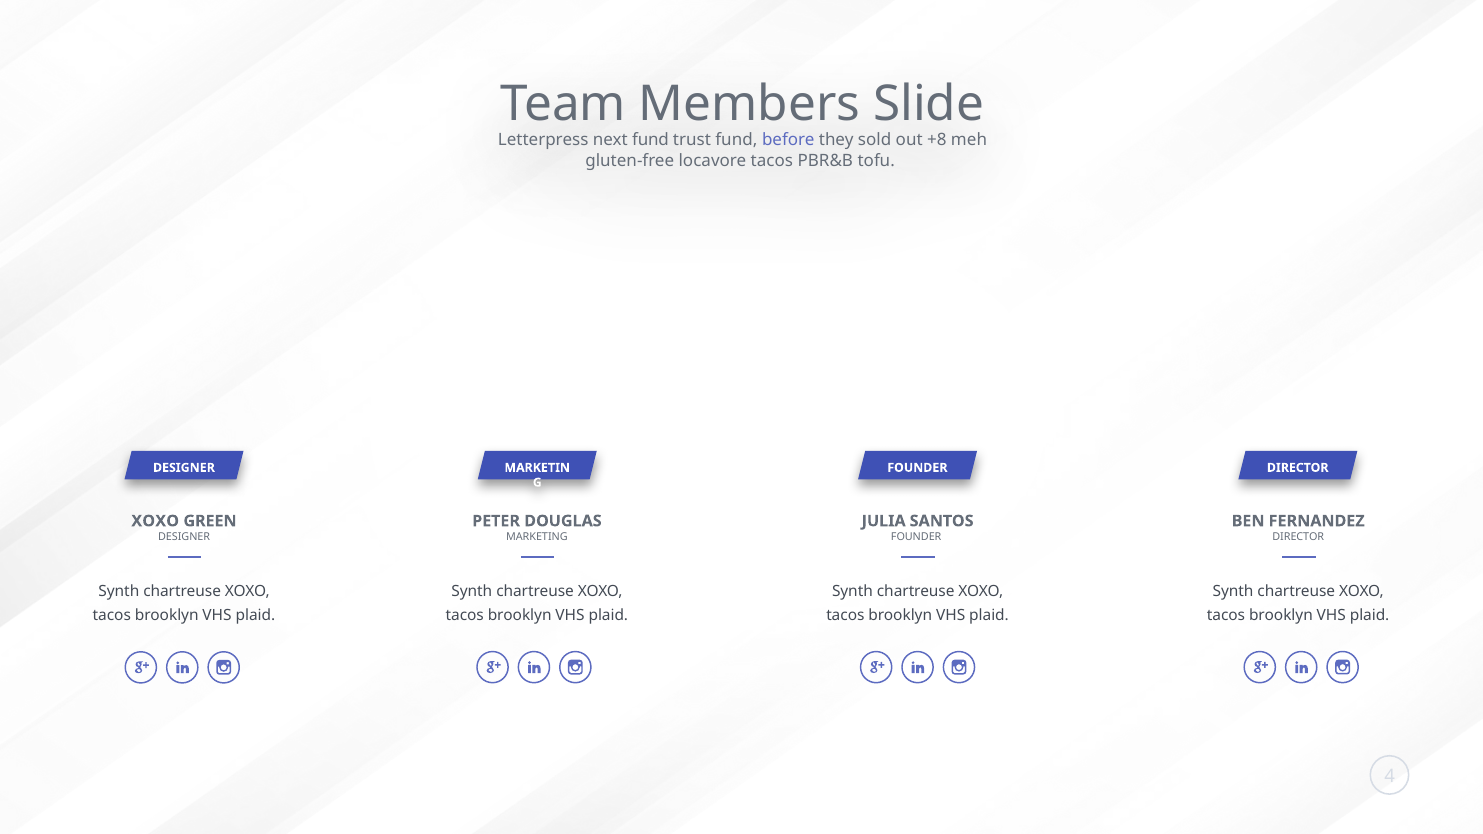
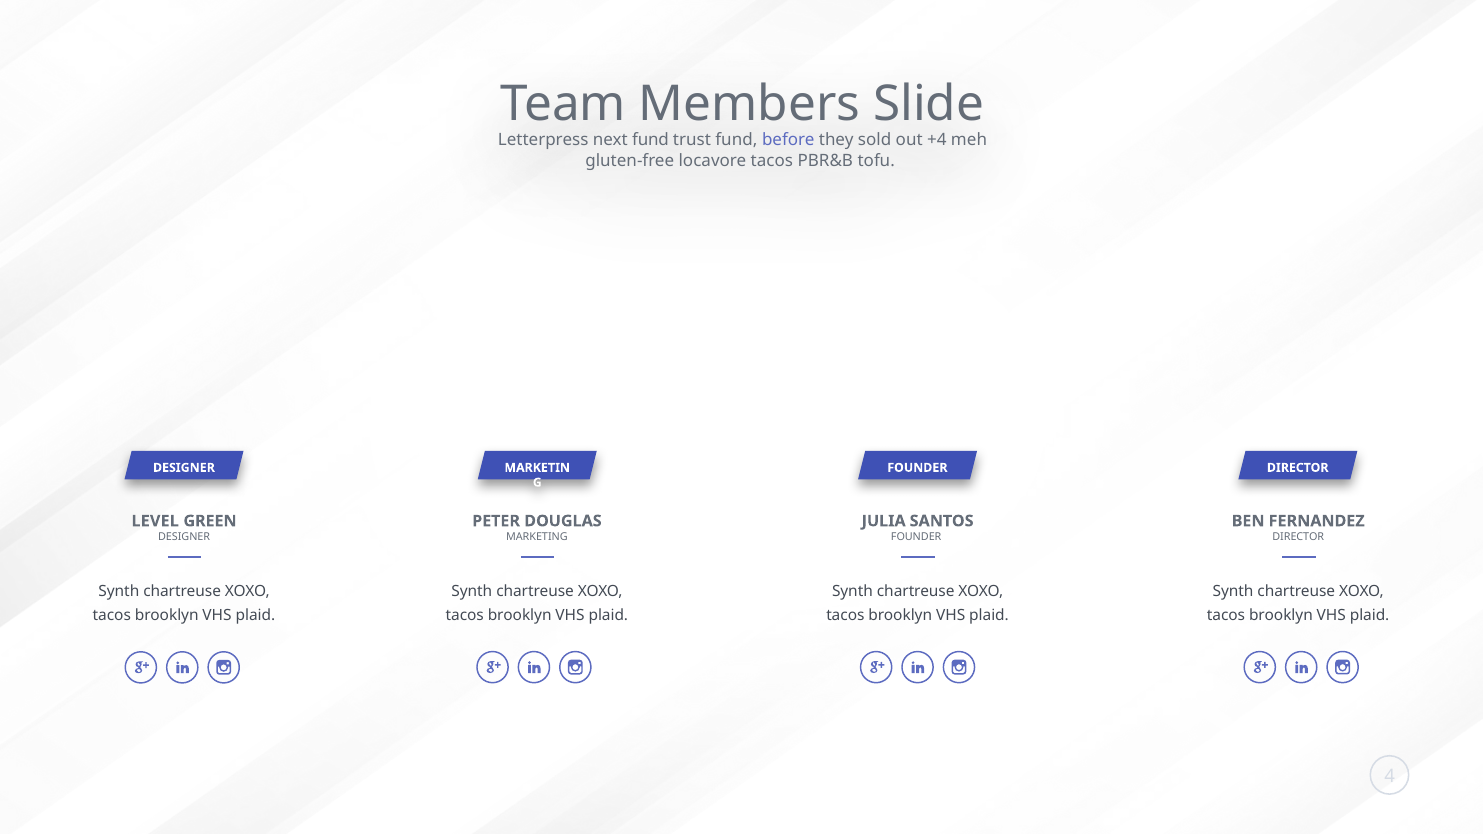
+8: +8 -> +4 (937, 140)
XOXO: XOXO -> LEVEL (155, 521)
